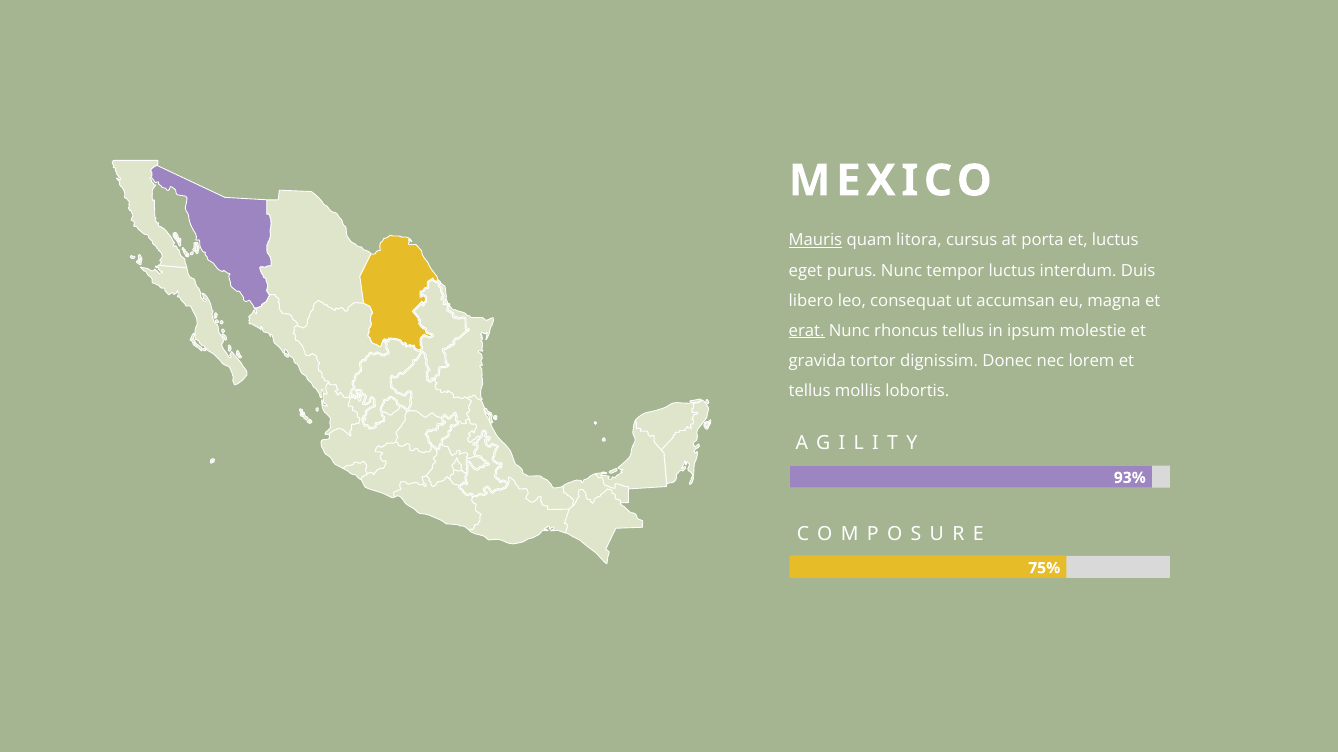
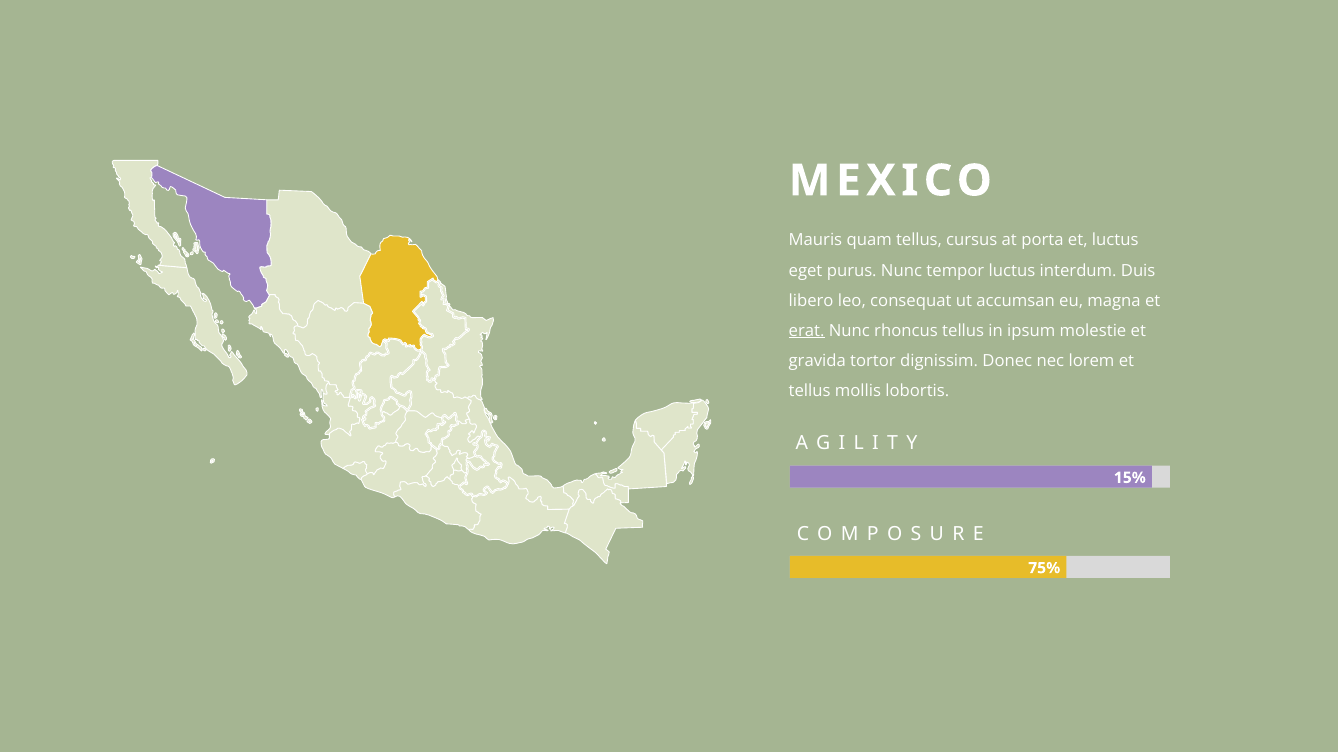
Mauris underline: present -> none (815, 241)
quam litora: litora -> tellus (919, 241)
93%: 93% -> 15% (1130, 478)
